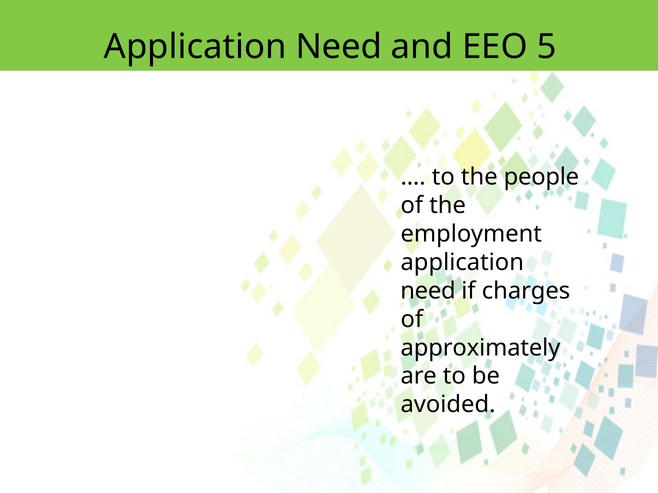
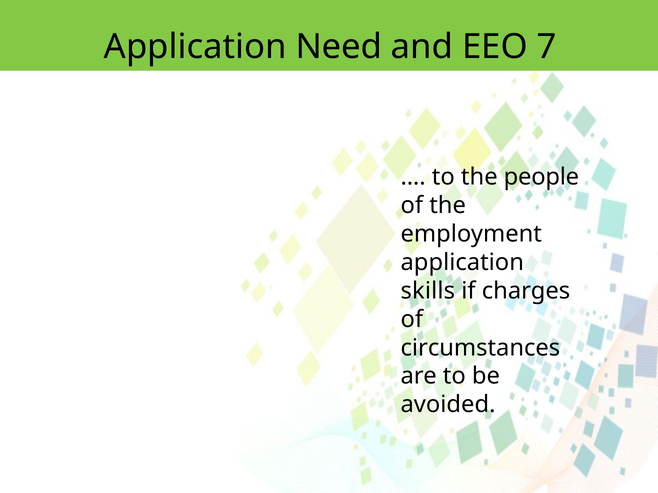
5: 5 -> 7 (547, 47)
need: need -> skills (428, 291)
approximately: approximately -> circumstances (480, 348)
